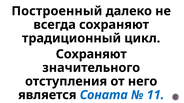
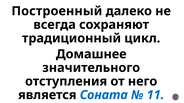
Сохраняют: Сохраняют -> Домашнее (91, 54)
